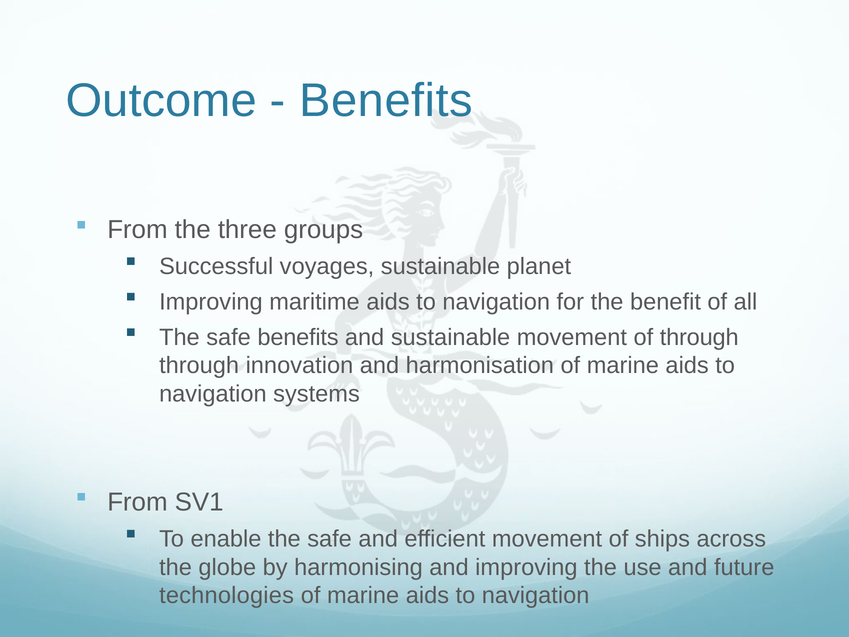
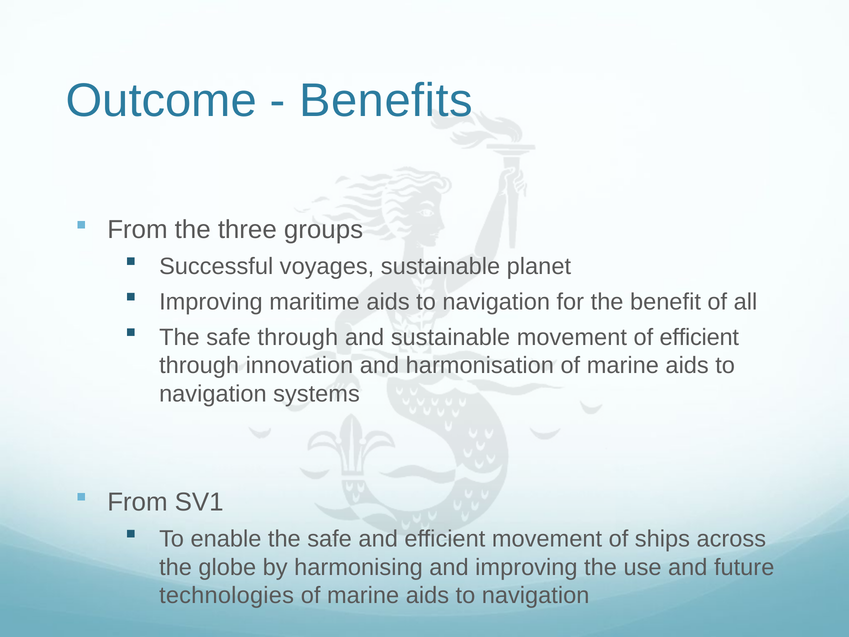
safe benefits: benefits -> through (298, 337)
of through: through -> efficient (699, 337)
